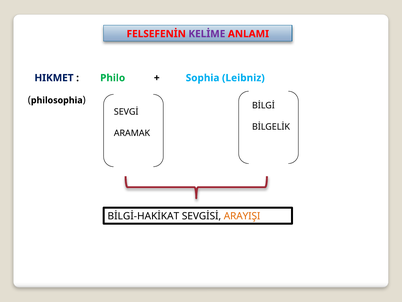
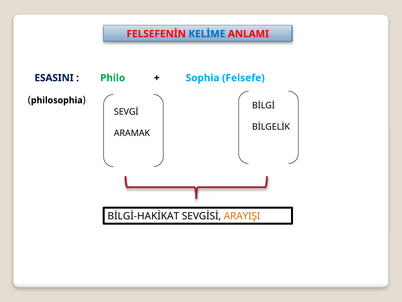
KELİME colour: purple -> blue (207, 34)
HIKMET: HIKMET -> ESASINI (54, 78)
Leibniz: Leibniz -> Felsefe (243, 78)
